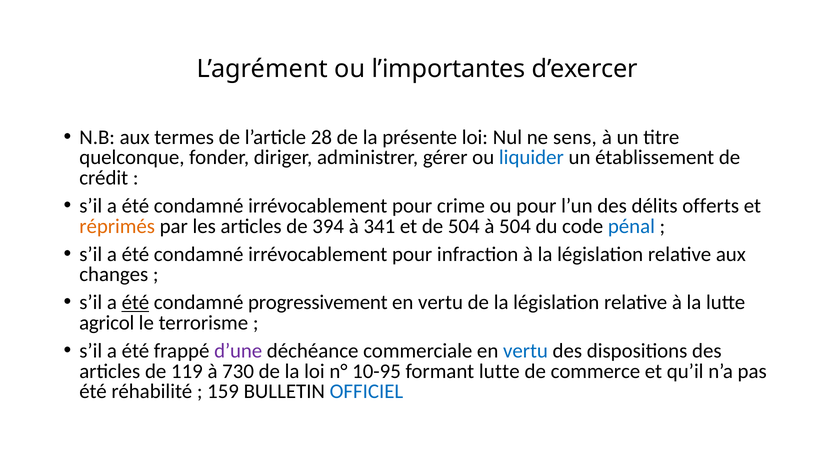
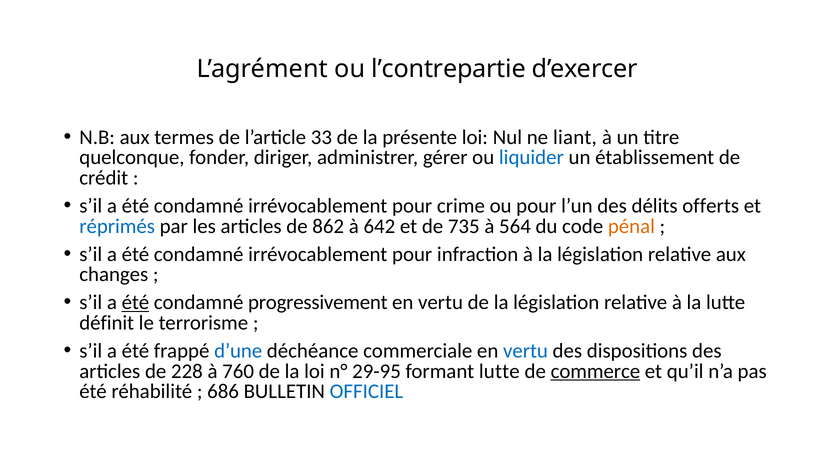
l’importantes: l’importantes -> l’contrepartie (449, 69)
28: 28 -> 33 (321, 137)
sens: sens -> liant (575, 137)
réprimés colour: orange -> blue (117, 226)
394: 394 -> 862 (328, 226)
341: 341 -> 642 (379, 226)
de 504: 504 -> 735 (464, 226)
à 504: 504 -> 564 (515, 226)
pénal colour: blue -> orange (631, 226)
agricol: agricol -> définit (107, 323)
d’une colour: purple -> blue (238, 351)
119: 119 -> 228 (187, 372)
730: 730 -> 760 (238, 372)
10-95: 10-95 -> 29-95 (377, 372)
commerce underline: none -> present (595, 372)
159: 159 -> 686 (223, 392)
